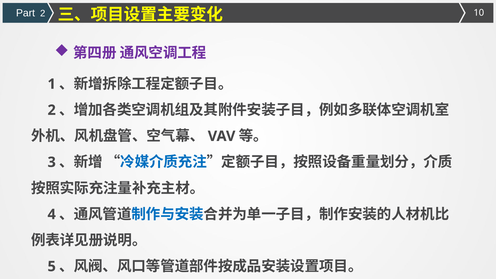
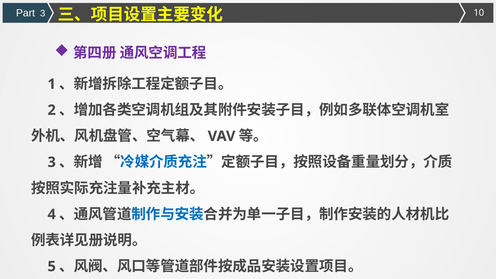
Part 2: 2 -> 3 (43, 13)
